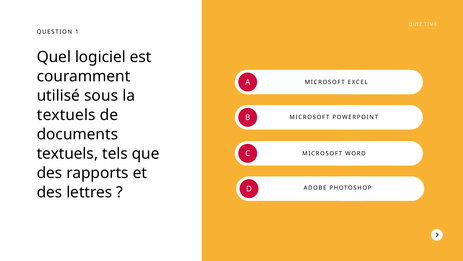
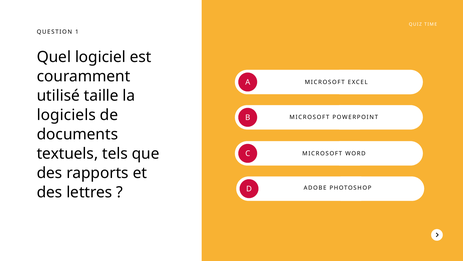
sous: sous -> taille (101, 95)
textuels: textuels -> logiciels (66, 115)
